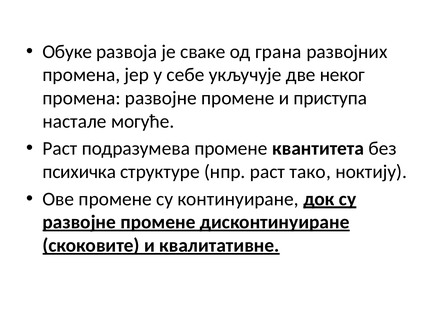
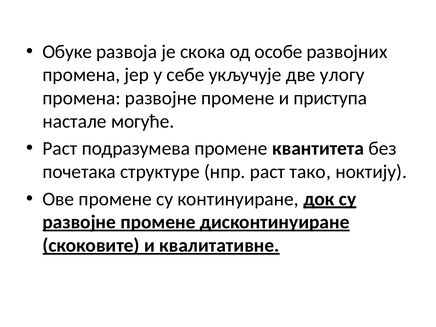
сваке: сваке -> скока (203, 52)
грана: грана -> особе (279, 52)
неког: неког -> улогу (342, 75)
психичка: психичка -> почетака (79, 172)
